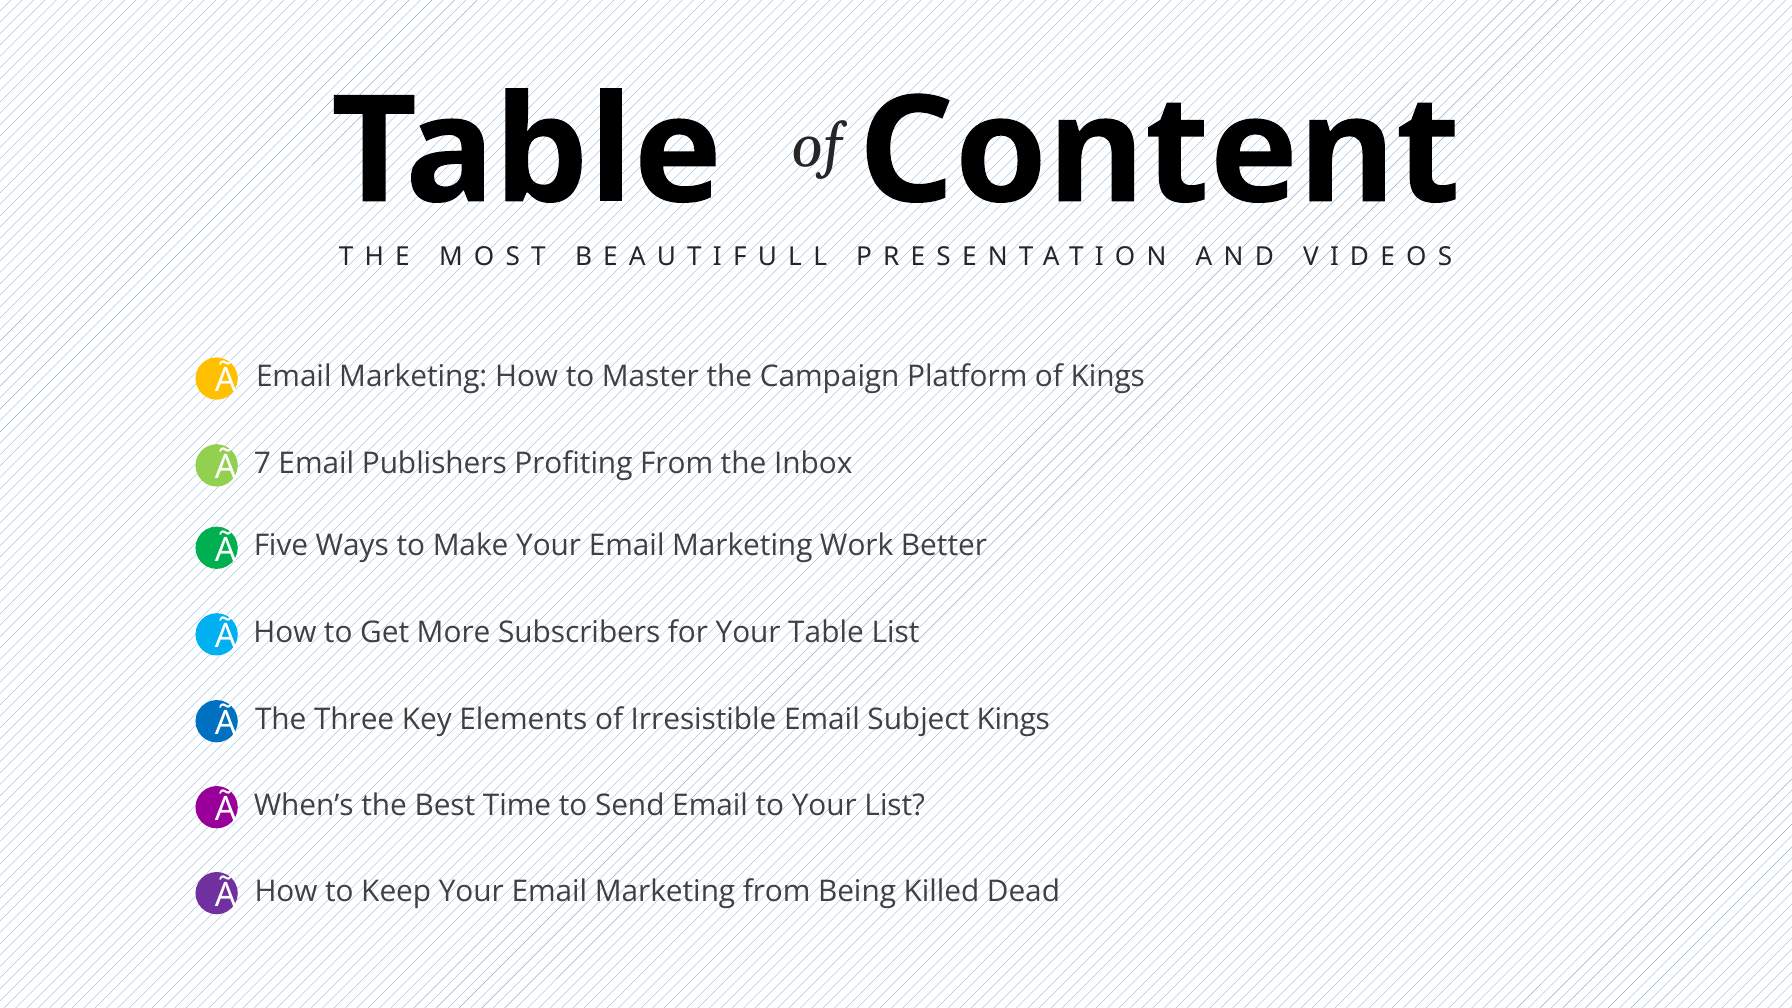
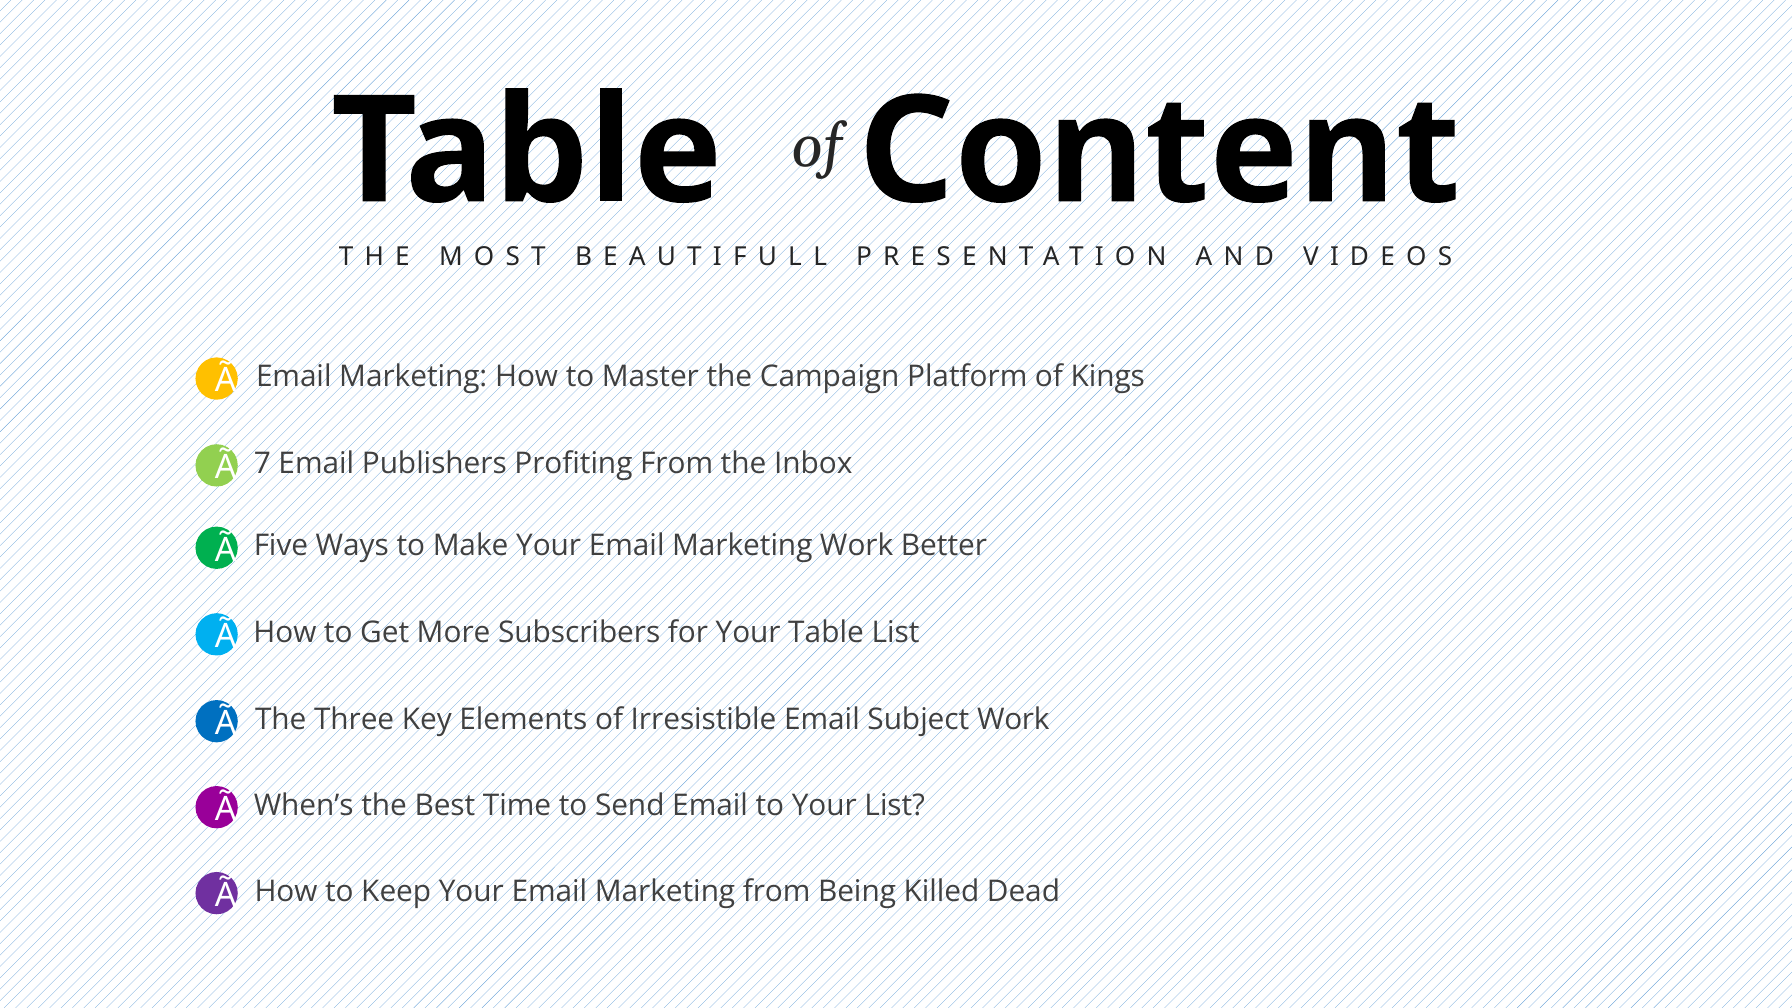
Subject Kings: Kings -> Work (1013, 719)
